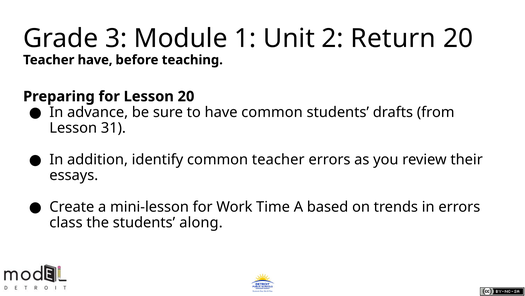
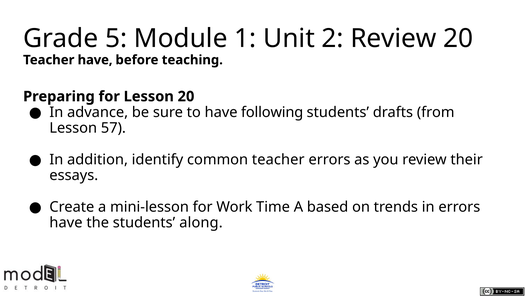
3: 3 -> 5 (116, 38)
2 Return: Return -> Review (393, 38)
have common: common -> following (272, 112)
31: 31 -> 57 (113, 128)
class: class -> have (66, 222)
